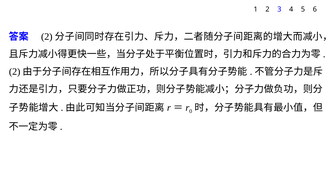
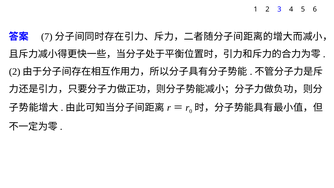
2: 2 -> 7 (47, 37)
